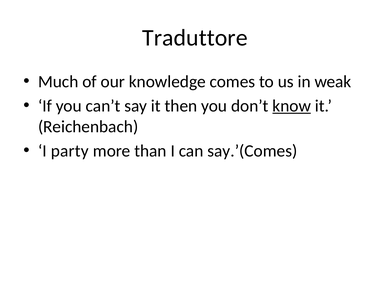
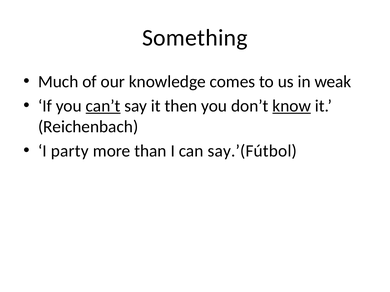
Traduttore: Traduttore -> Something (195, 38)
can’t underline: none -> present (103, 106)
say.’(Comes: say.’(Comes -> say.’(Fútbol (252, 151)
